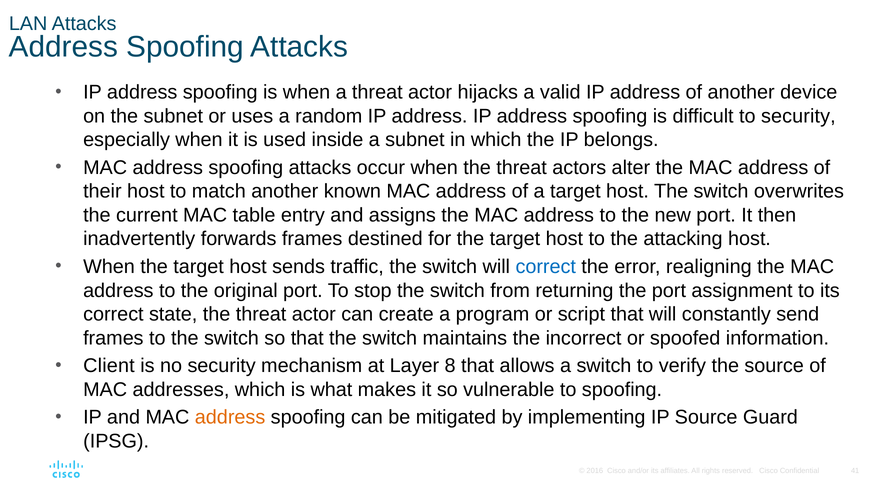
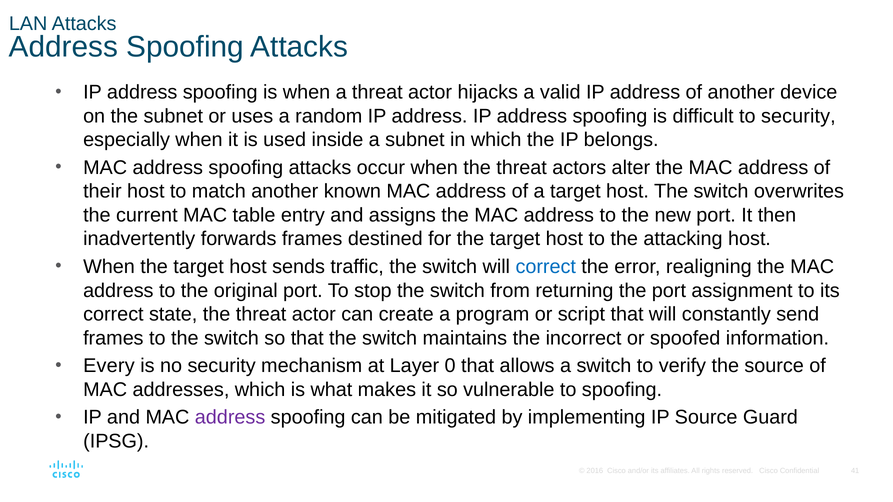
Client: Client -> Every (109, 366)
8: 8 -> 0 (450, 366)
address colour: orange -> purple (230, 418)
